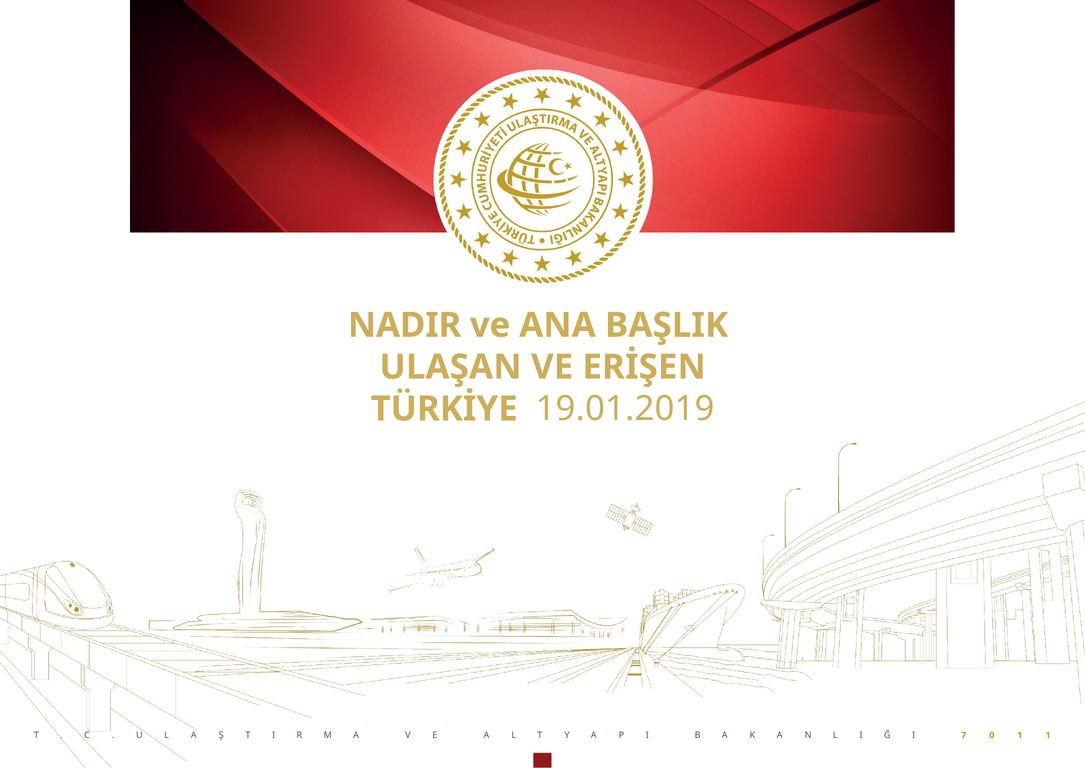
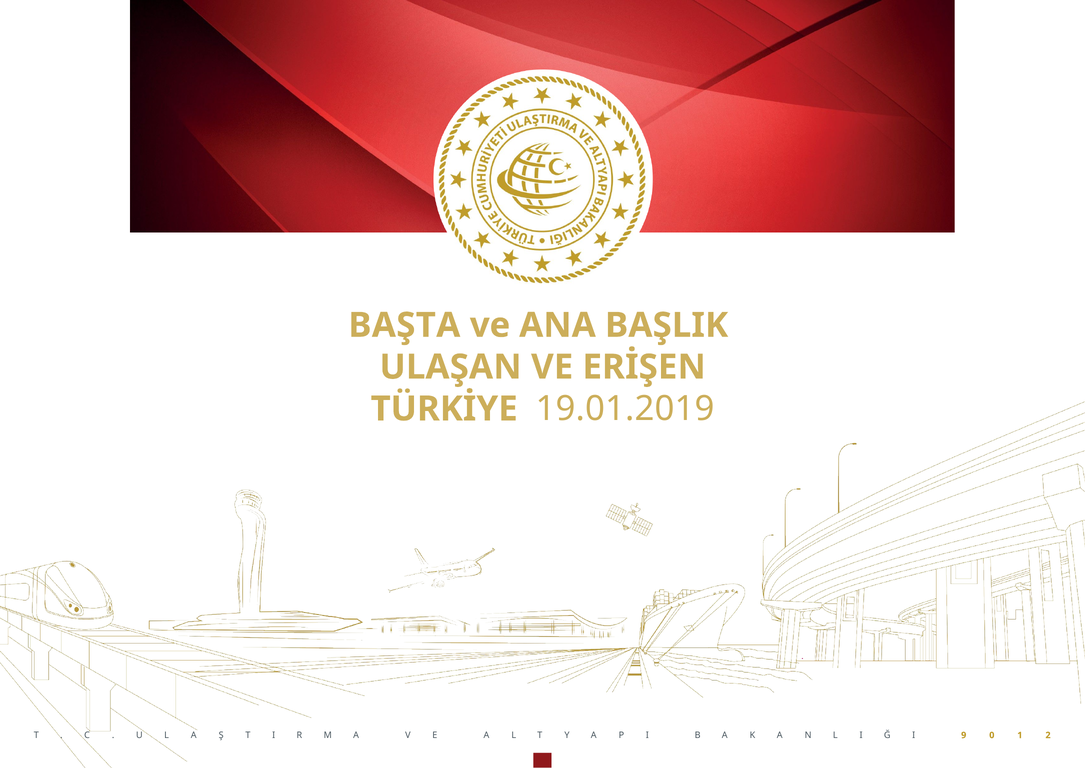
NADIR: NADIR -> BAŞTA (404, 325)
7: 7 -> 9 (964, 735)
1 1: 1 -> 2 (1048, 735)
